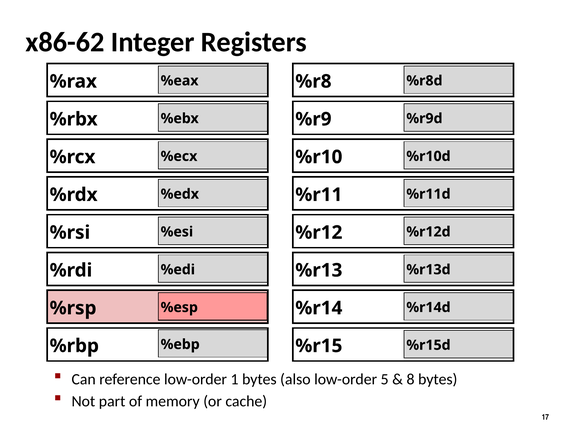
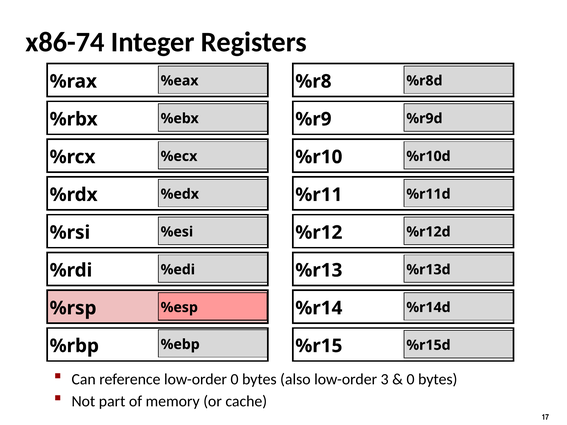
x86-62: x86-62 -> x86-74 (65, 42)
low-order 1: 1 -> 0 (234, 379)
5: 5 -> 3 (385, 379)
8: 8 -> 0 (411, 379)
